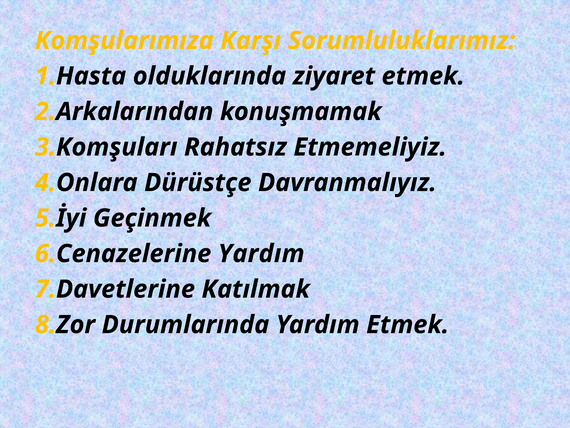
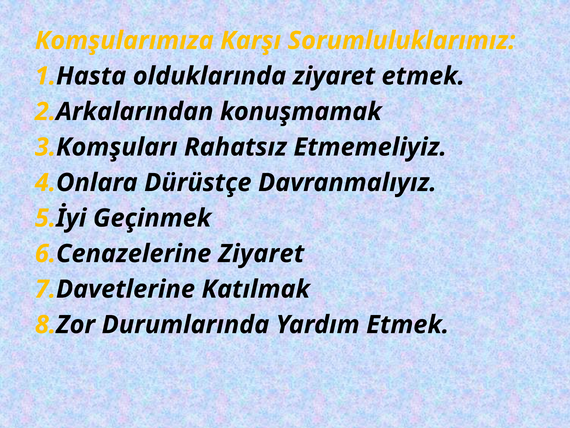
6.Cenazelerine Yardım: Yardım -> Ziyaret (261, 253)
